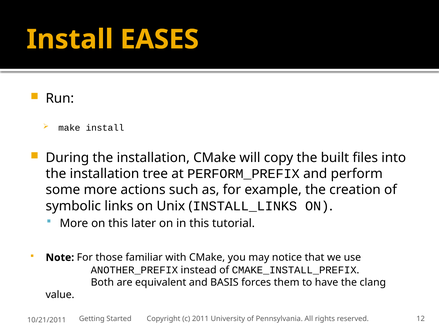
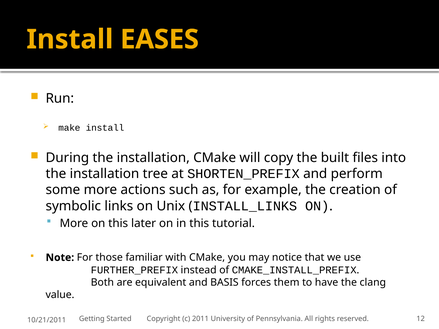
PERFORM_PREFIX: PERFORM_PREFIX -> SHORTEN_PREFIX (244, 174)
ANOTHER_PREFIX: ANOTHER_PREFIX -> FURTHER_PREFIX (134, 270)
